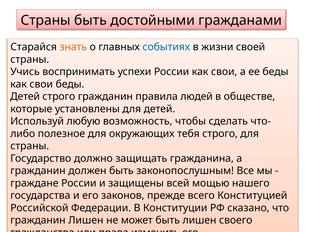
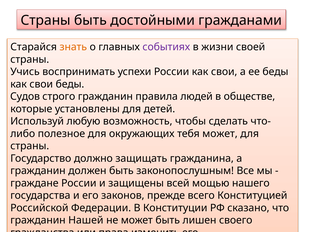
событиях colour: blue -> purple (166, 47)
Детей: Детей -> Судов (25, 97)
тебя строго: строго -> может (220, 134)
гражданин Лишен: Лишен -> Нашей (86, 221)
